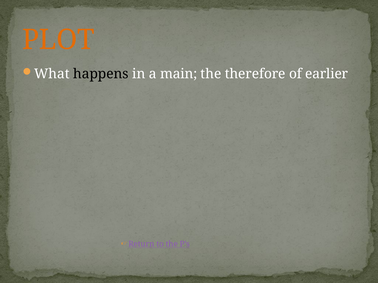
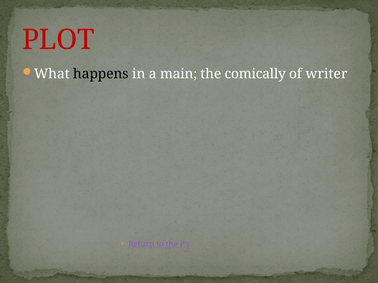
PLOT colour: orange -> red (58, 40)
therefore: therefore -> comically (255, 74)
earlier: earlier -> writer (327, 74)
